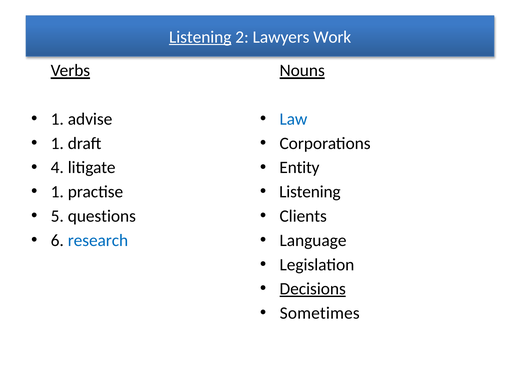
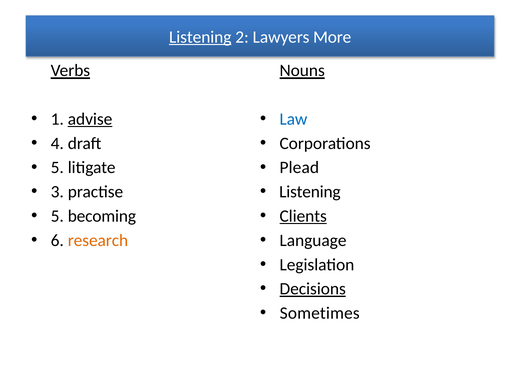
Work: Work -> More (332, 37)
advise underline: none -> present (90, 119)
1: 1 -> 4 (57, 143)
4: 4 -> 5 (57, 168)
Entity: Entity -> Plead (299, 168)
1: 1 -> 3 (57, 192)
questions: questions -> becoming (102, 216)
Clients underline: none -> present (303, 216)
research colour: blue -> orange (98, 240)
